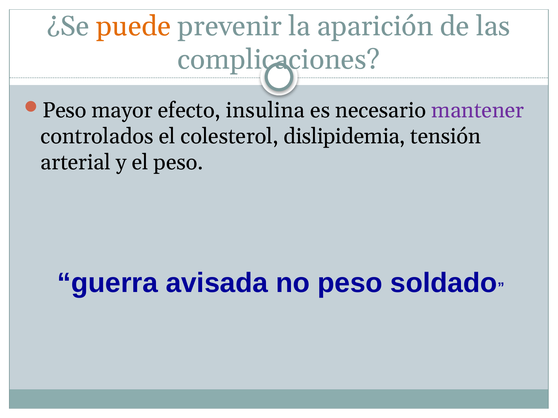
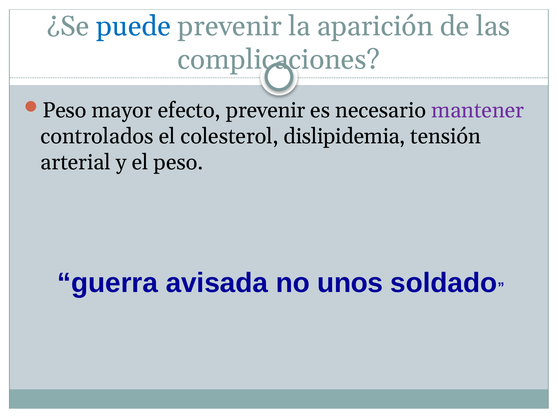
puede colour: orange -> blue (134, 26)
efecto insulina: insulina -> prevenir (266, 111)
no peso: peso -> unos (350, 283)
